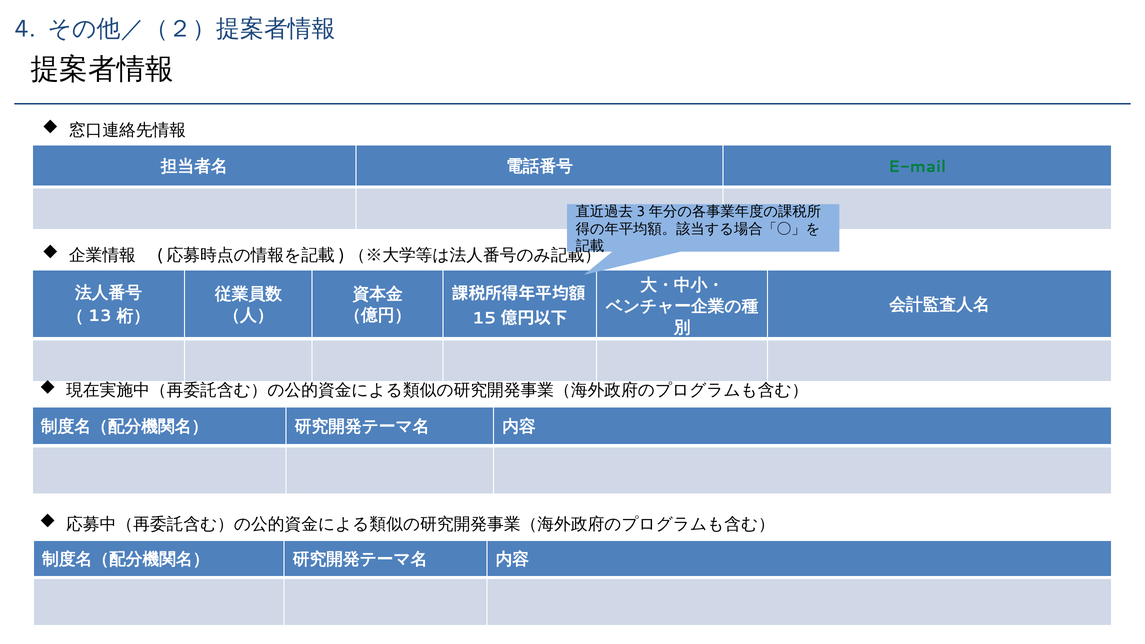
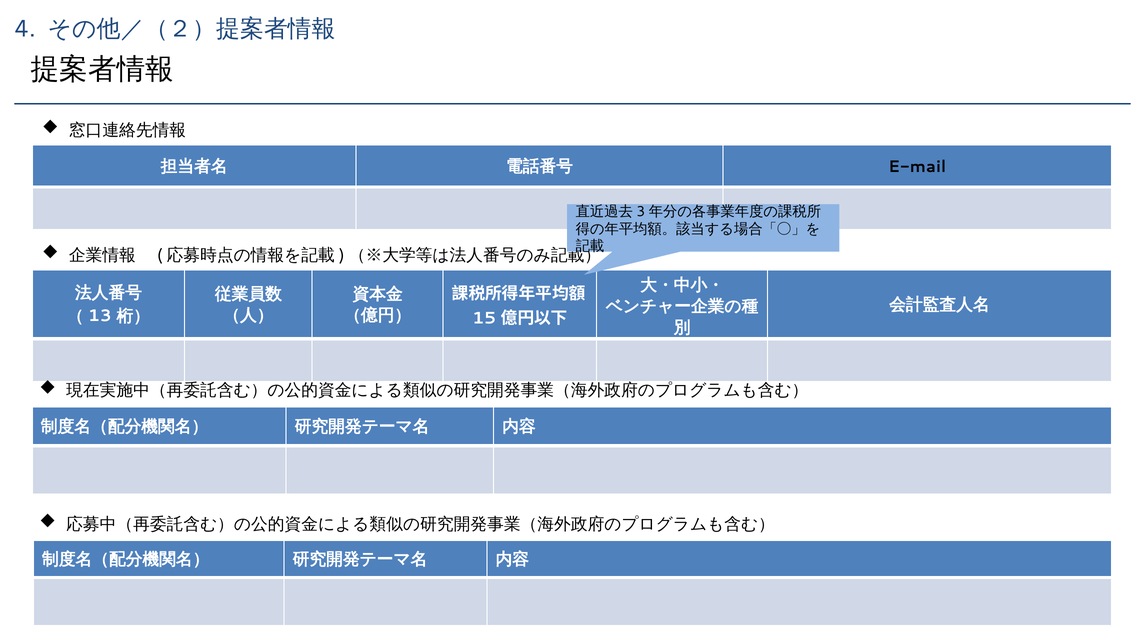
E-mail colour: green -> black (917, 167)
